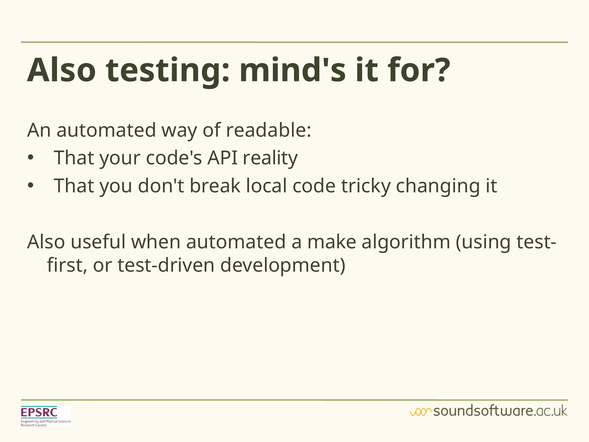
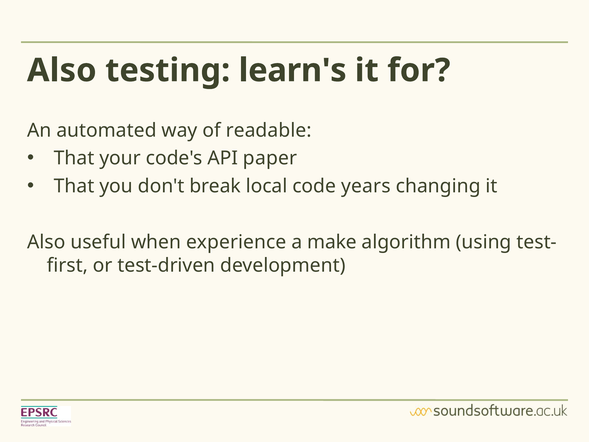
mind's: mind's -> learn's (293, 70)
reality: reality -> paper (270, 158)
tricky: tricky -> years (366, 186)
when automated: automated -> experience (236, 242)
